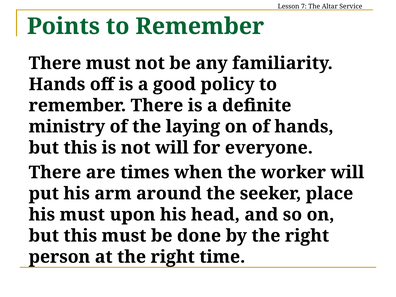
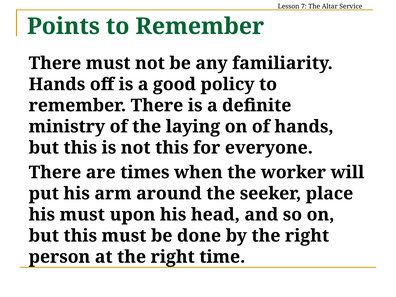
not will: will -> this (172, 148)
